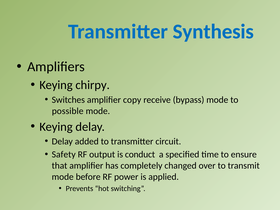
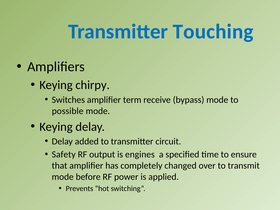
Synthesis: Synthesis -> Touching (213, 32)
copy: copy -> term (132, 100)
conduct: conduct -> engines (140, 154)
